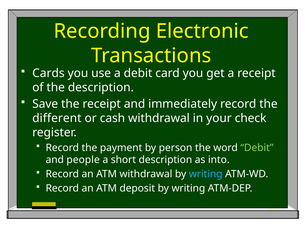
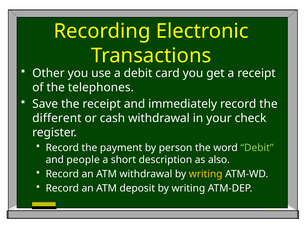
Cards: Cards -> Other (48, 73)
the description: description -> telephones (101, 87)
into: into -> also (219, 160)
writing colour: light blue -> yellow (206, 174)
